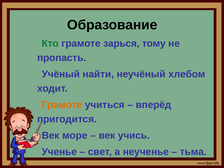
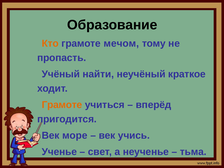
Кто colour: green -> orange (50, 43)
зарься: зарься -> мечом (121, 43)
хлебом: хлебом -> краткое (187, 74)
